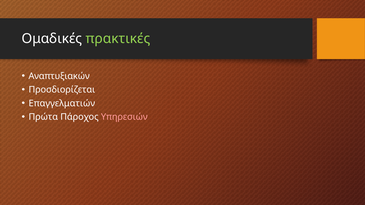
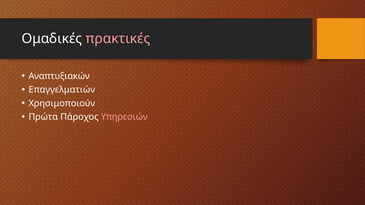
πρακτικές colour: light green -> pink (118, 39)
Προσδιορίζεται: Προσδιορίζεται -> Επαγγελματιών (62, 90)
Επαγγελματιών: Επαγγελματιών -> Χρησιμοποιούν (62, 104)
